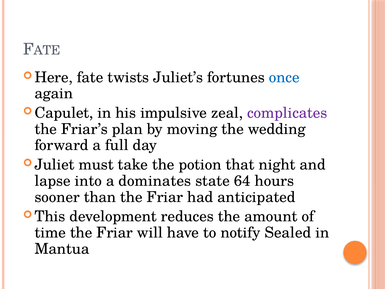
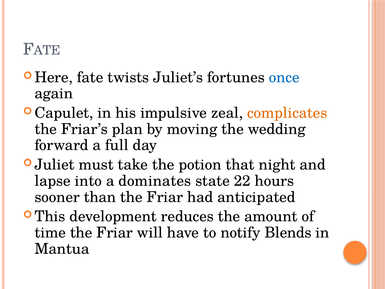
complicates colour: purple -> orange (287, 113)
64: 64 -> 22 (242, 181)
Sealed: Sealed -> Blends (288, 232)
